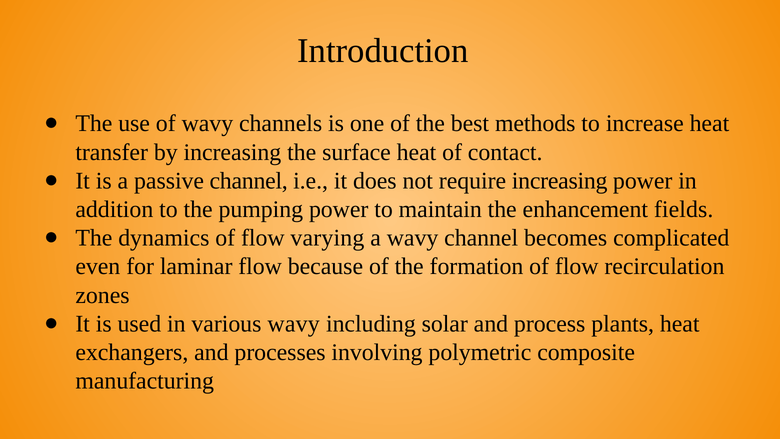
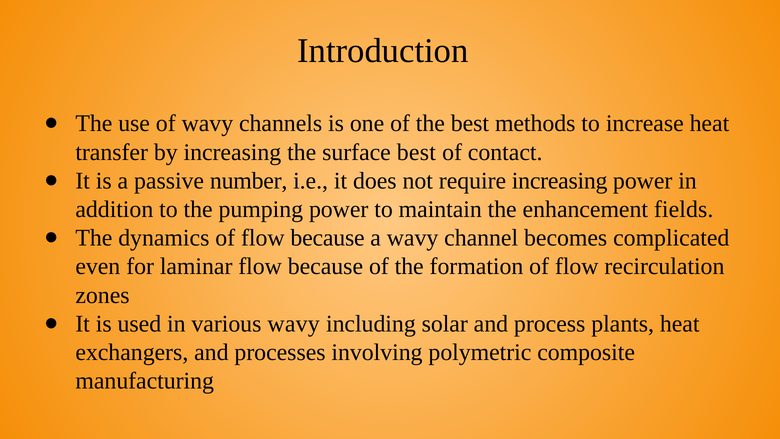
surface heat: heat -> best (416, 152)
passive channel: channel -> number (249, 181)
of flow varying: varying -> because (328, 238)
